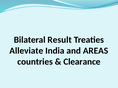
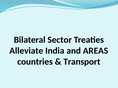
Result: Result -> Sector (60, 40)
Clearance: Clearance -> Transport (82, 62)
